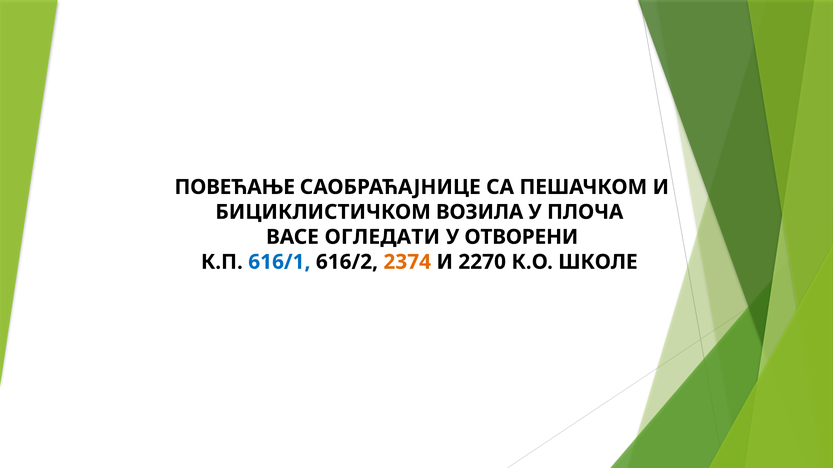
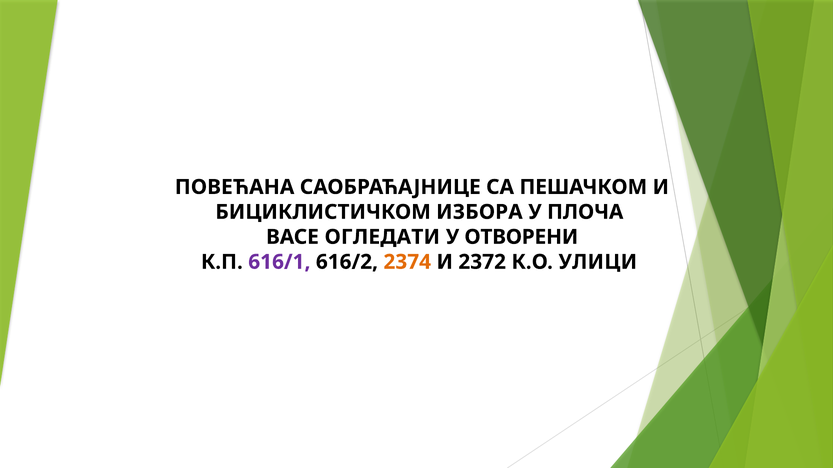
ПОВЕЋАЊЕ: ПОВЕЋАЊЕ -> ПОВЕЋАНА (235, 187)
ВОЗИЛА: ВОЗИЛА -> ИЗБОРА (479, 212)
616/1 colour: blue -> purple (279, 262)
2270: 2270 -> 2372 (482, 262)
ШКОЛЕ: ШКОЛЕ -> УЛИЦИ (598, 262)
